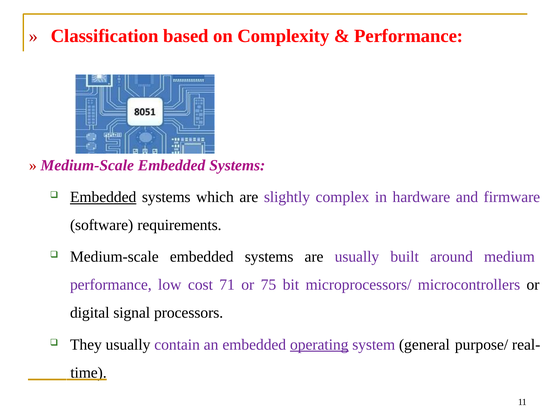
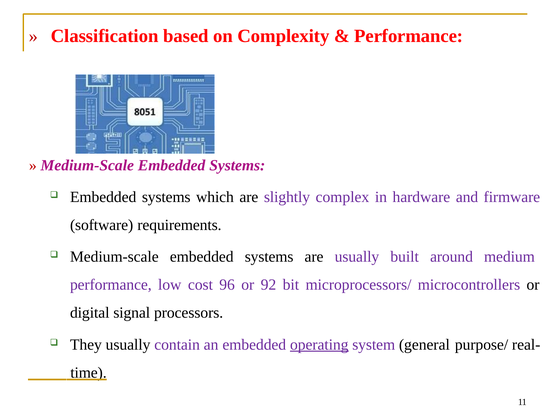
Embedded underline: present -> none (103, 197)
71: 71 -> 96 (227, 285)
75: 75 -> 92 (268, 285)
